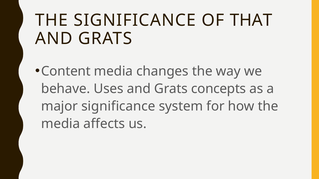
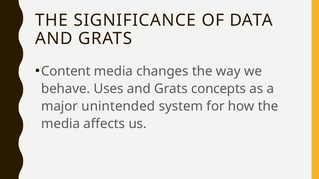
THAT: THAT -> DATA (251, 20)
major significance: significance -> unintended (118, 107)
